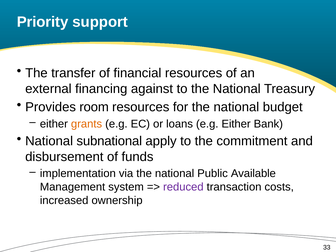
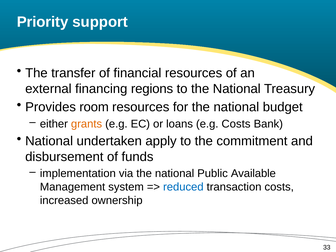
against: against -> regions (152, 89)
e.g Either: Either -> Costs (236, 124)
subnational: subnational -> undertaken (109, 141)
reduced colour: purple -> blue (183, 187)
